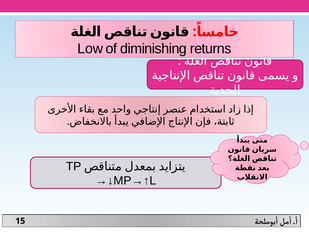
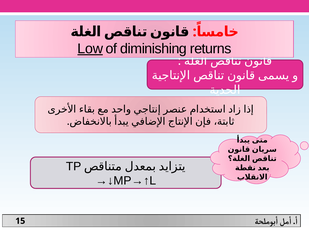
Low underline: none -> present (90, 49)
